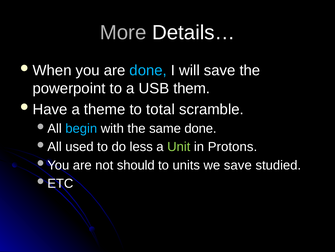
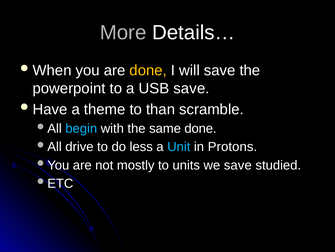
done colour: light blue -> yellow (148, 70)
USB them: them -> save (191, 88)
total: total -> than (161, 109)
used: used -> drive (79, 146)
Unit colour: light green -> light blue (179, 146)
should: should -> mostly (136, 165)
